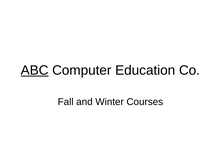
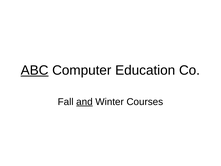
and underline: none -> present (85, 102)
